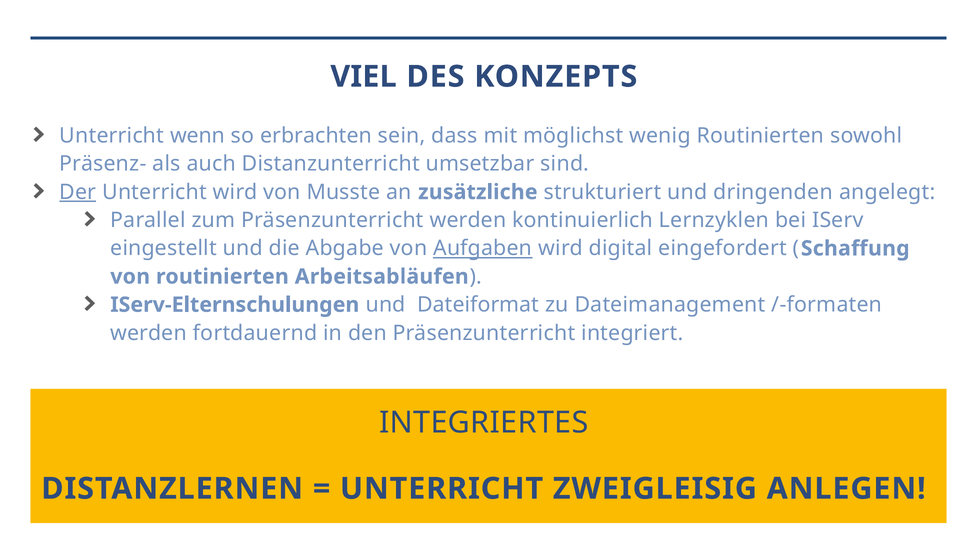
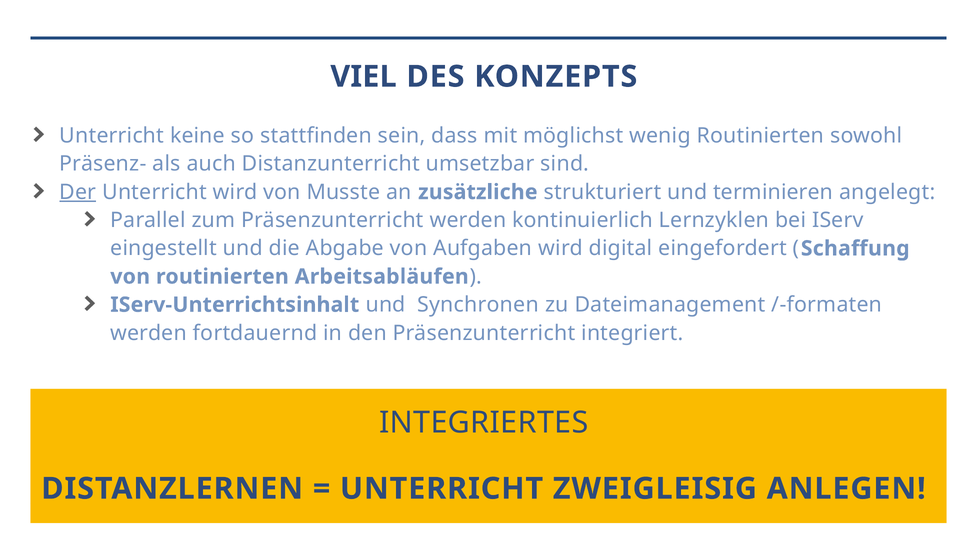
wenn: wenn -> keine (197, 136)
erbrachten: erbrachten -> stattfinden (316, 136)
dringenden: dringenden -> terminieren (773, 192)
Aufgaben underline: present -> none (483, 249)
IServ-Elternschulungen: IServ-Elternschulungen -> IServ-Unterrichtsinhalt (235, 305)
Dateiformat: Dateiformat -> Synchronen (478, 305)
